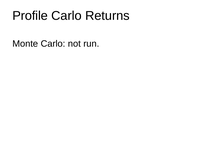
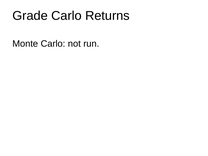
Profile: Profile -> Grade (30, 16)
